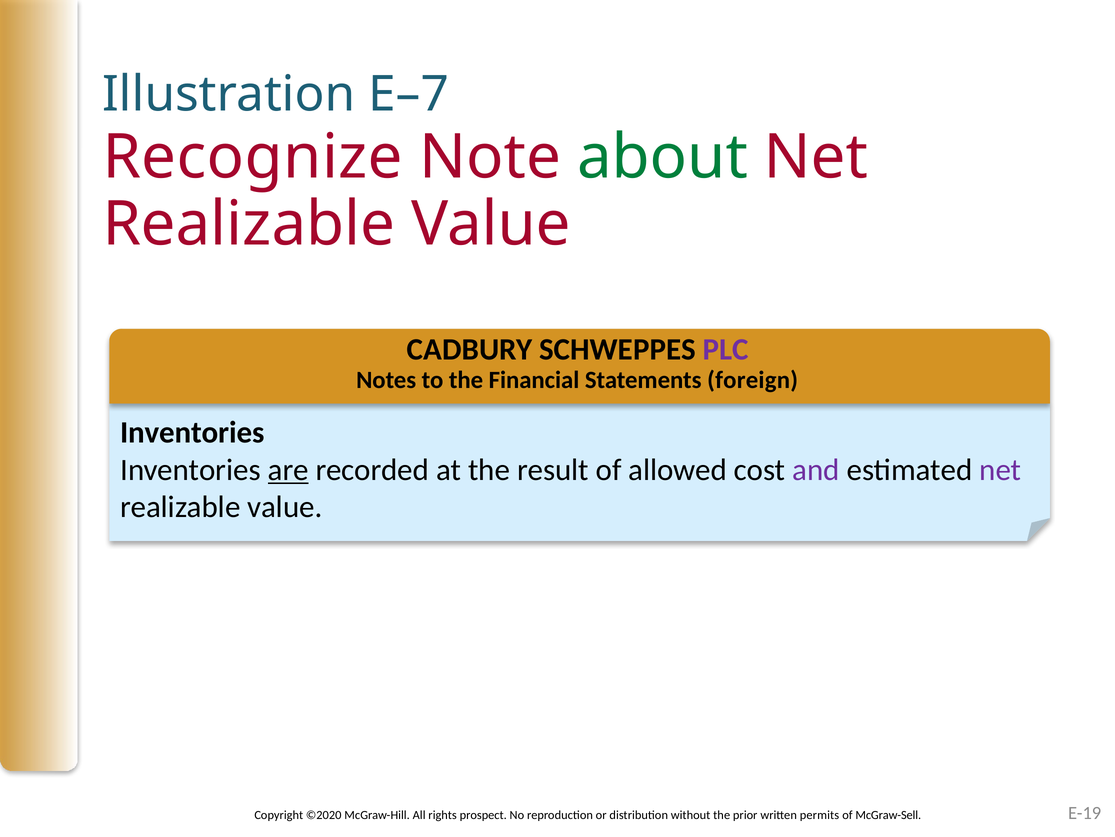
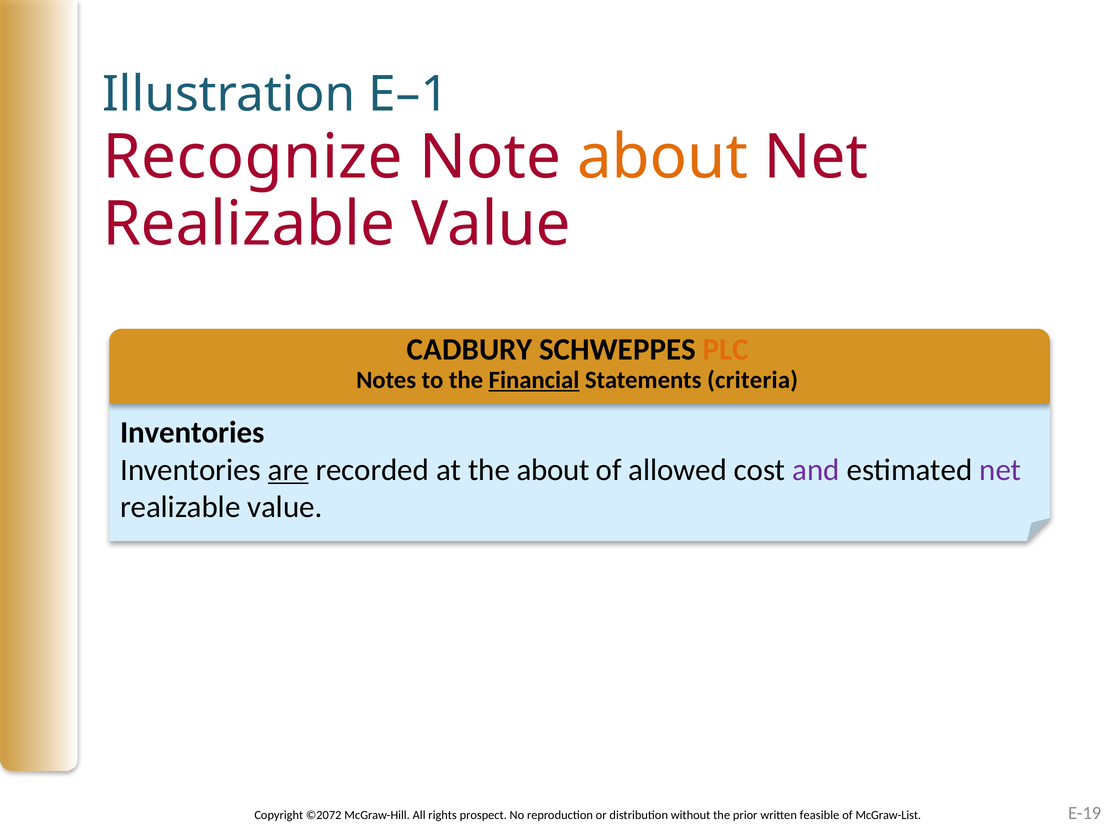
E–7: E–7 -> E–1 (409, 94)
about colour: green -> orange (662, 157)
PLC colour: purple -> orange (725, 349)
Financial underline: none -> present (534, 380)
foreign: foreign -> criteria (753, 380)
the result: result -> about (553, 469)
©2020: ©2020 -> ©2072 (324, 814)
permits: permits -> feasible (820, 814)
McGraw-Sell: McGraw-Sell -> McGraw-List (888, 814)
